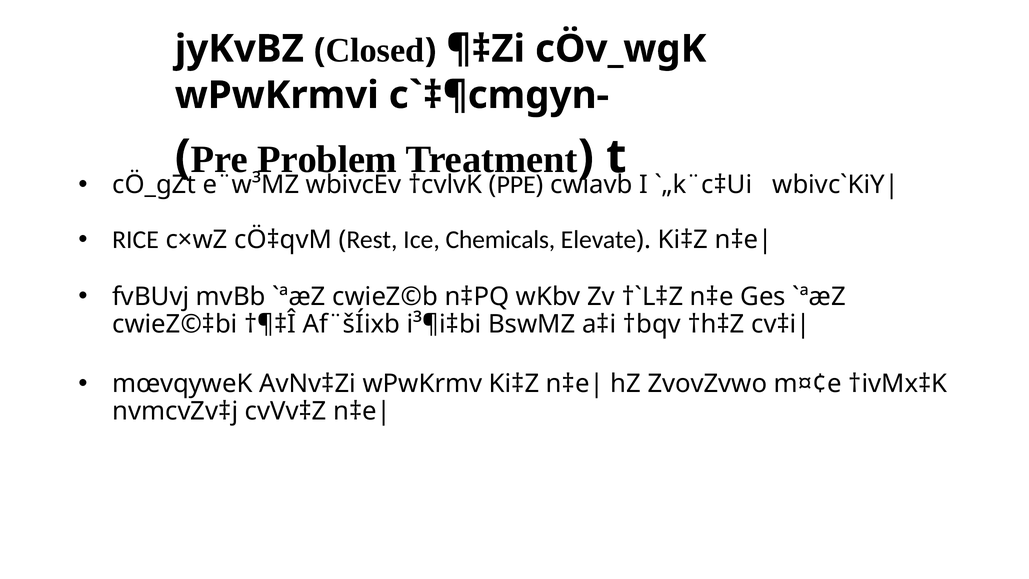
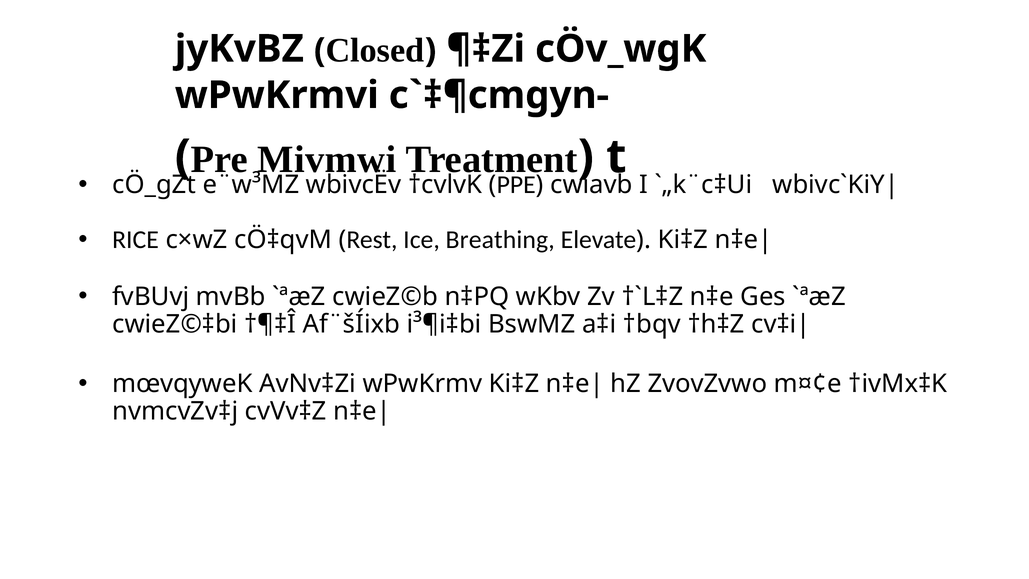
Problem: Problem -> Mivmwi (327, 160)
Chemicals: Chemicals -> Breathing (500, 239)
